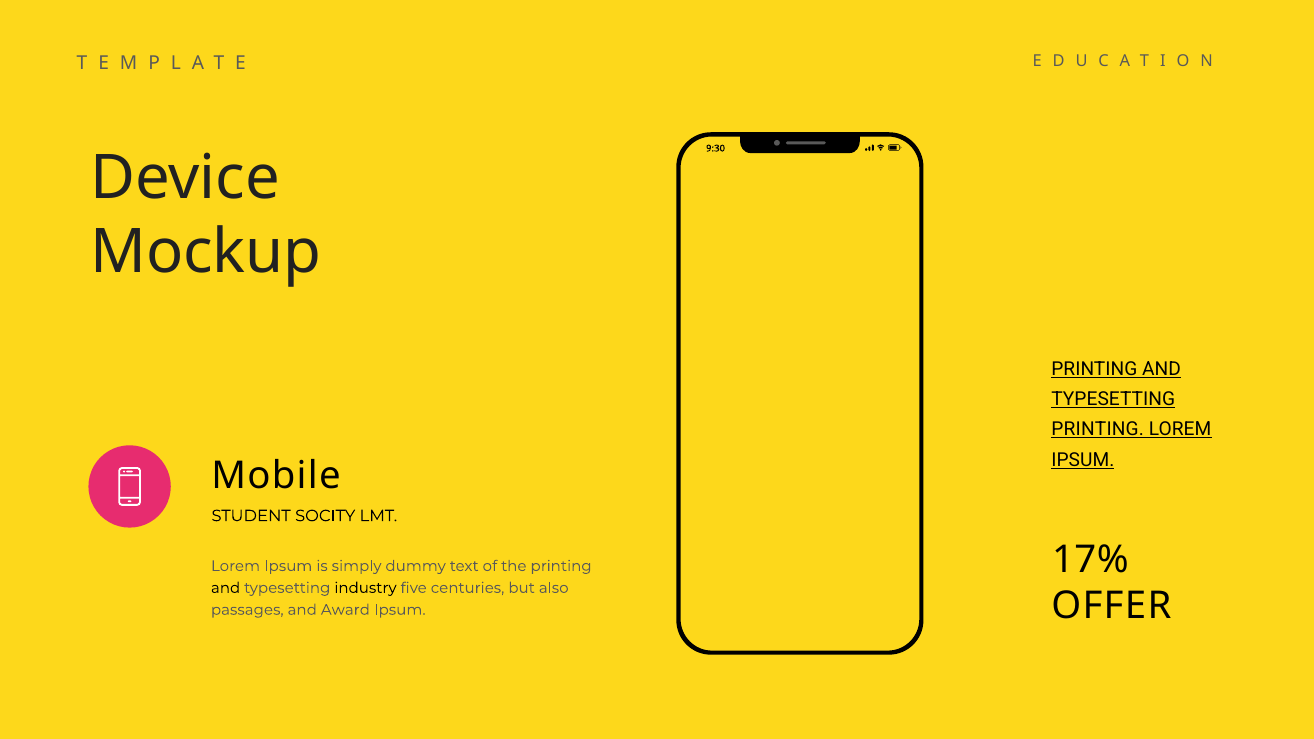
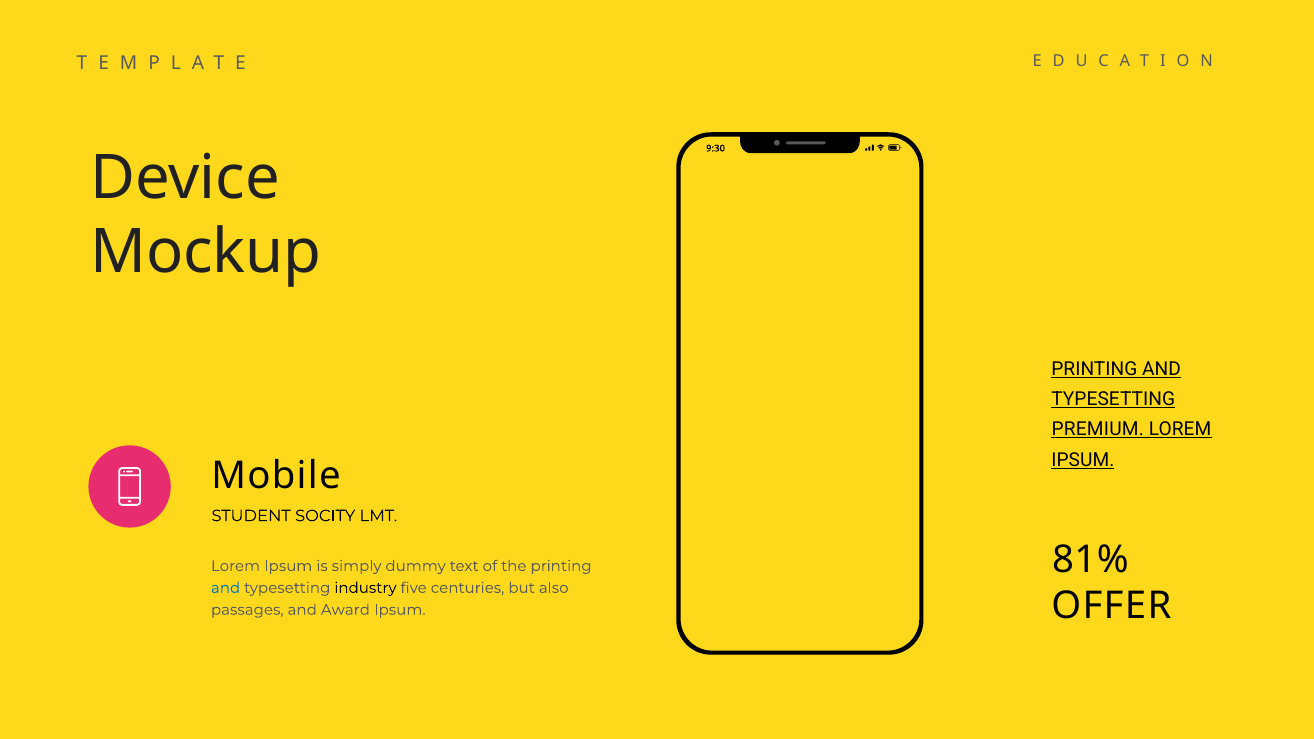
PRINTING: PRINTING -> PREMIUM (1098, 430)
17%: 17% -> 81% (1090, 560)
and colour: black -> blue (226, 588)
